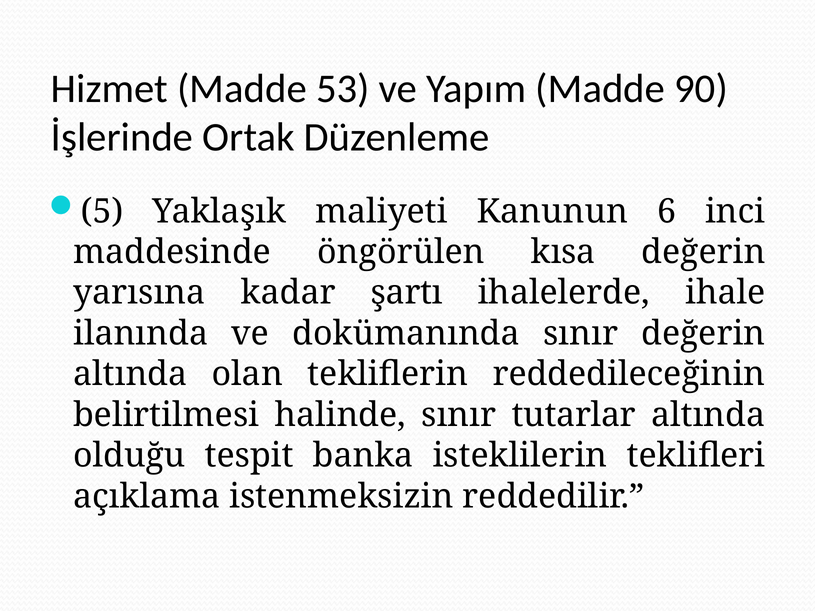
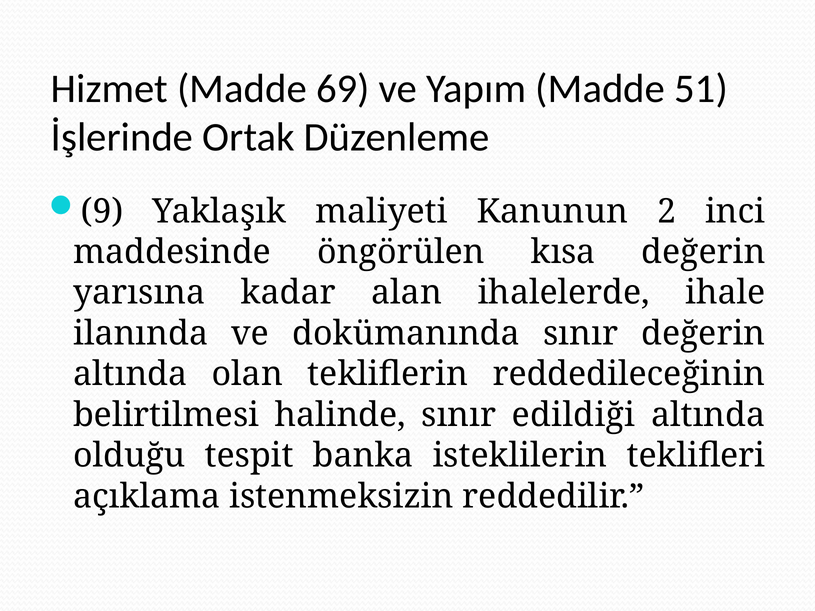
53: 53 -> 69 (343, 89)
90: 90 -> 51 (701, 89)
5: 5 -> 9 (102, 211)
6: 6 -> 2 (667, 211)
şartı: şartı -> alan (407, 293)
tutarlar: tutarlar -> edildiği (573, 415)
